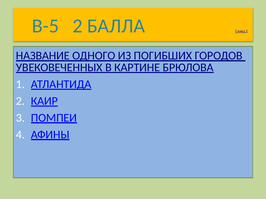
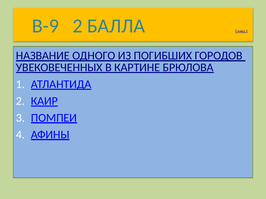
В-5: В-5 -> В-9 (45, 26)
